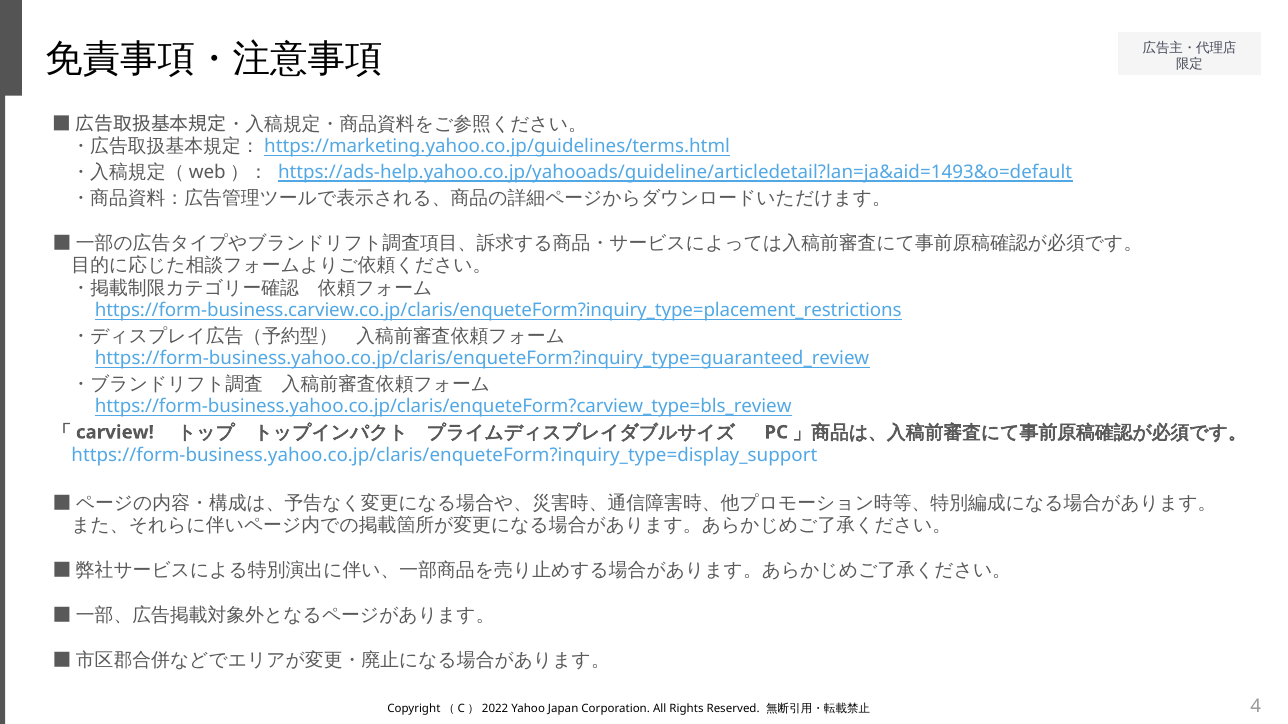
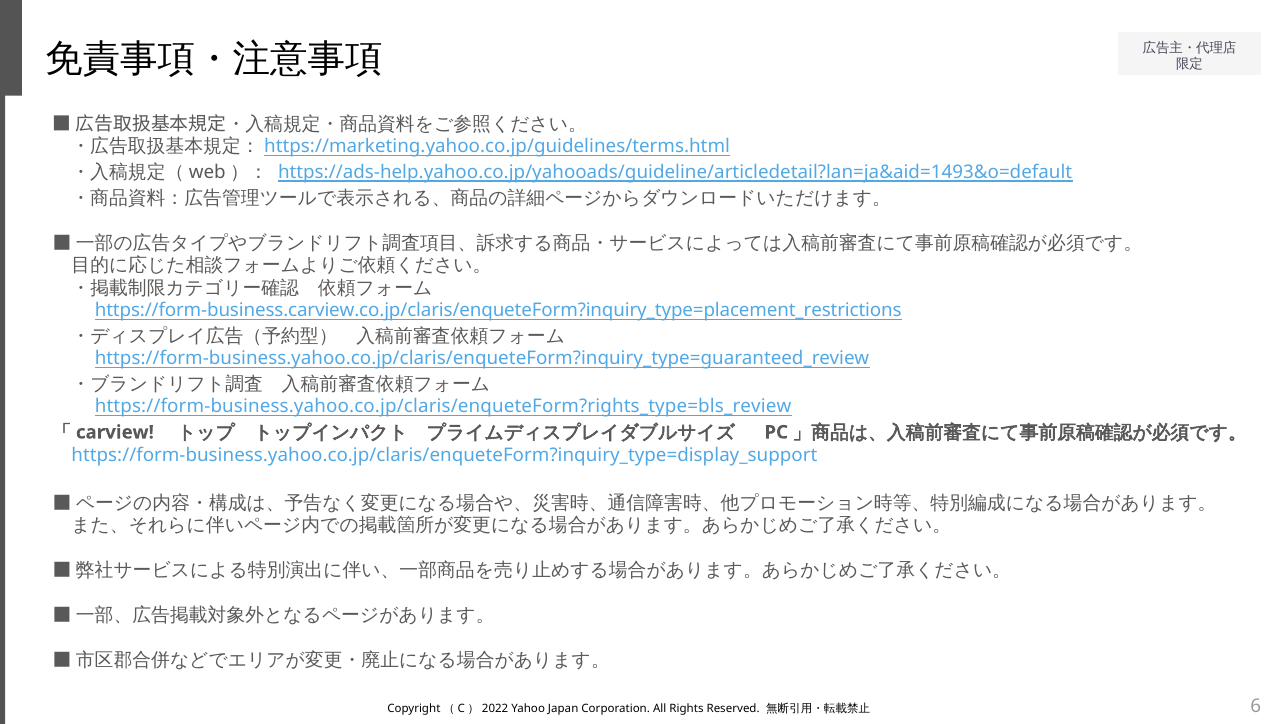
https://form-business.yahoo.co.jp/claris/enqueteForm?carview_type=bls_review: https://form-business.yahoo.co.jp/claris/enqueteForm?carview_type=bls_review -> https://form-business.yahoo.co.jp/claris/enqueteForm?rights_type=bls_review (443, 407)
4: 4 -> 6 (1256, 707)
